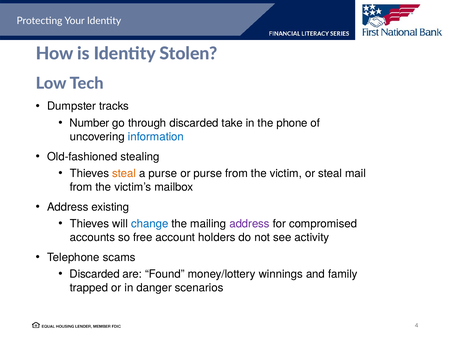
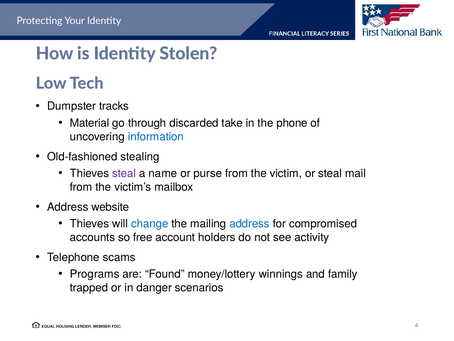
Number: Number -> Material (89, 123)
steal colour: orange -> purple (124, 173)
a purse: purse -> name (163, 173)
existing: existing -> website (110, 207)
address colour: purple -> blue (250, 223)
Discarded: Discarded -> Programs (95, 274)
